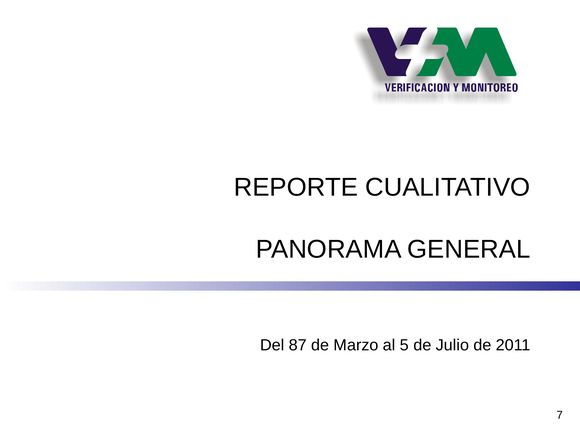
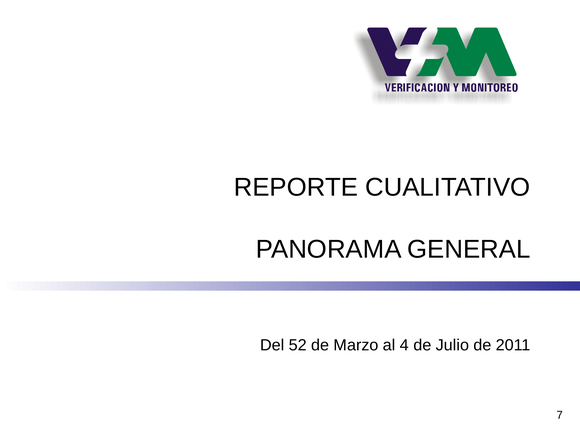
87: 87 -> 52 (298, 345)
5: 5 -> 4 (404, 345)
